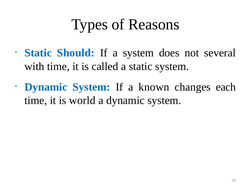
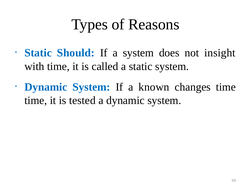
several: several -> insight (220, 53)
changes each: each -> time (226, 87)
world: world -> tested (82, 100)
